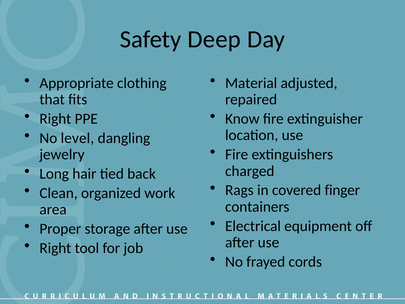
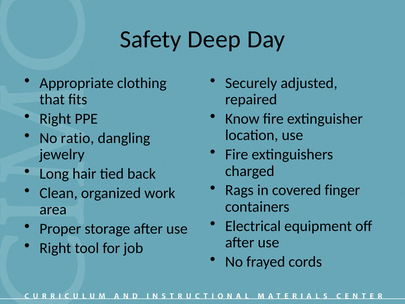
Material: Material -> Securely (251, 83)
level: level -> ratio (77, 138)
